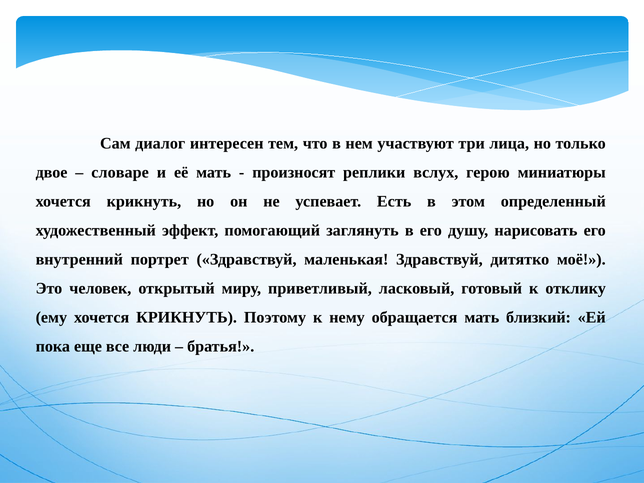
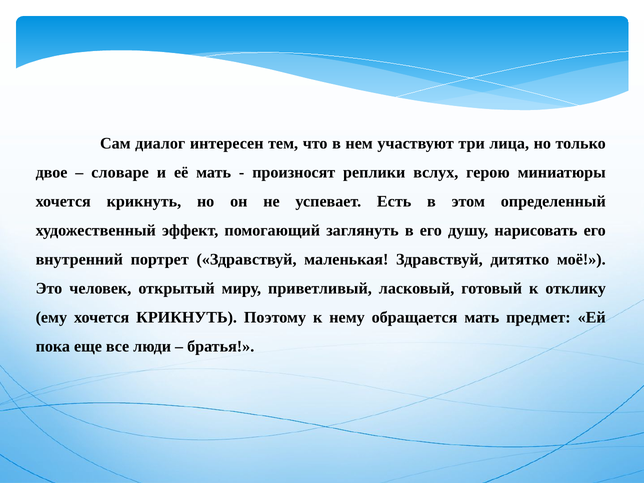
близкий: близкий -> предмет (538, 317)
